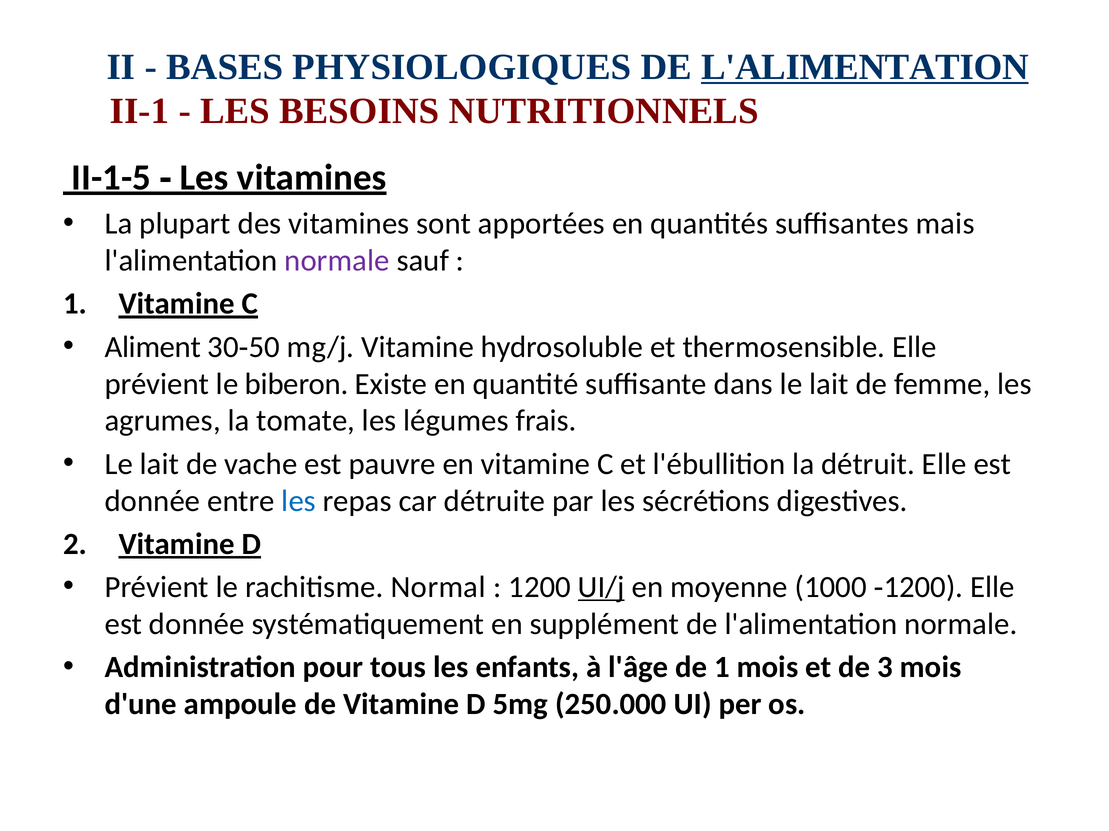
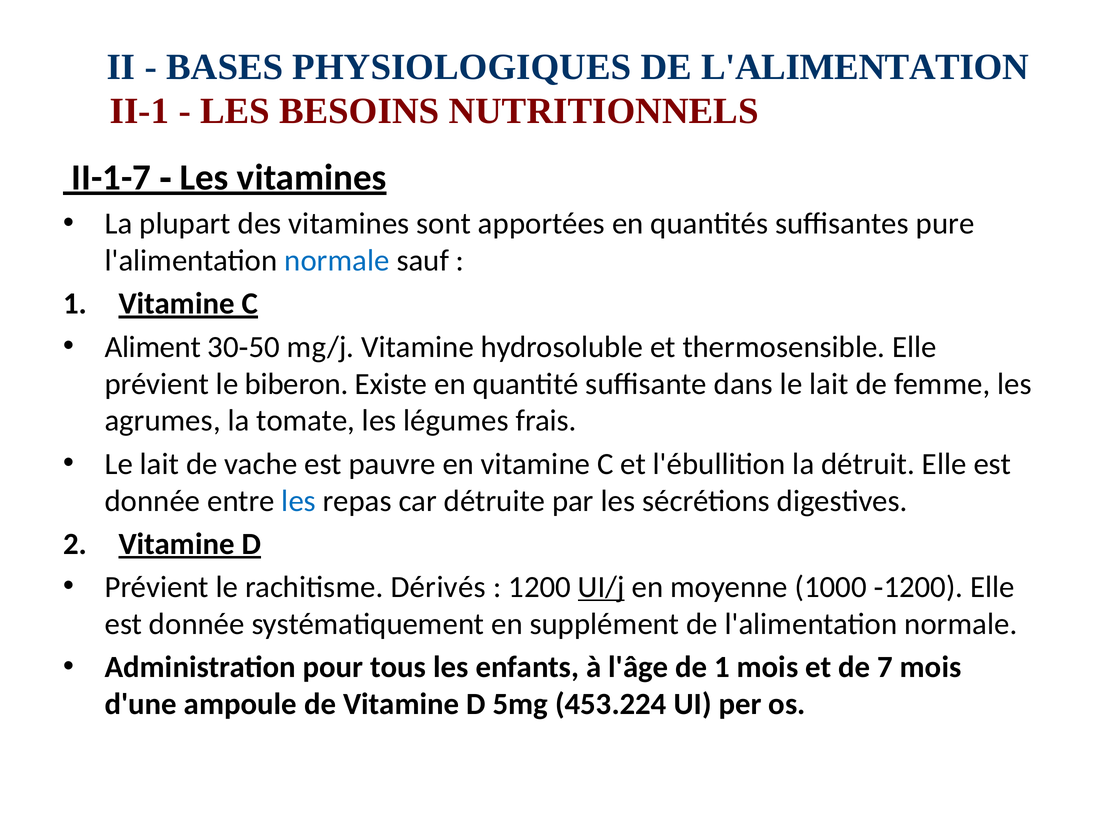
L'ALIMENTATION underline: present -> none (865, 67)
II-1-5: II-1-5 -> II-1-7 (111, 178)
mais: mais -> pure (945, 224)
normale colour: purple -> blue (337, 261)
Normal: Normal -> Dérivés (438, 588)
3: 3 -> 7 (885, 668)
250.000: 250.000 -> 453.224 (611, 705)
